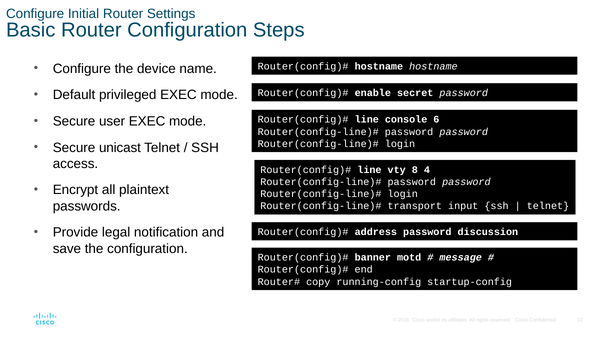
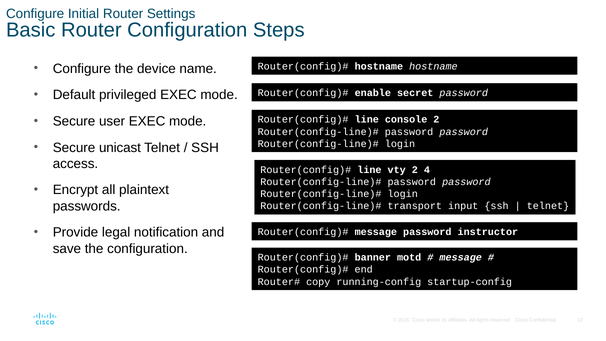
console 6: 6 -> 2 (436, 120)
vty 8: 8 -> 2 (415, 170)
address: address -> message (376, 232)
discussion: discussion -> instructor (488, 232)
